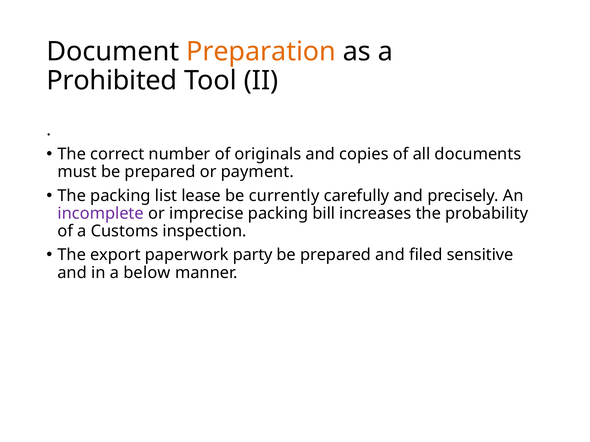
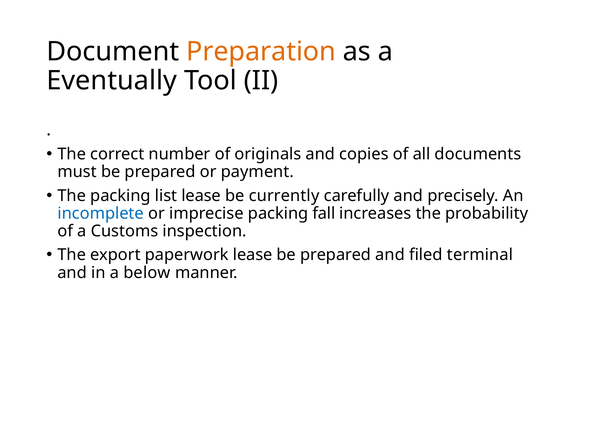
Prohibited: Prohibited -> Eventually (112, 81)
incomplete colour: purple -> blue (101, 214)
bill: bill -> fall (324, 214)
paperwork party: party -> lease (253, 255)
sensitive: sensitive -> terminal (480, 255)
